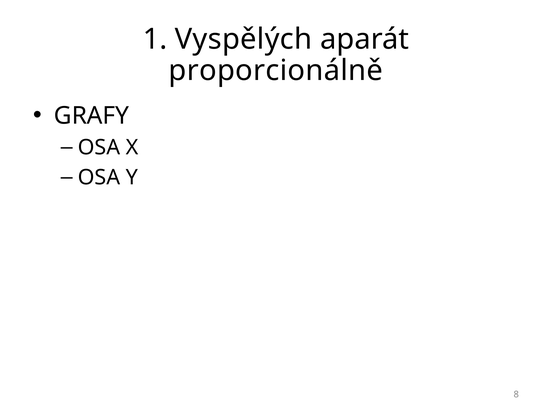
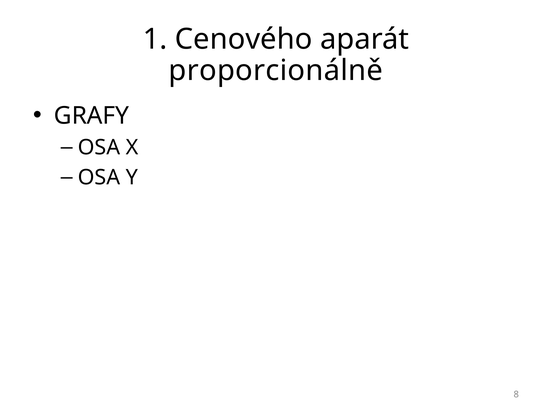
Vyspělých: Vyspělých -> Cenového (244, 39)
